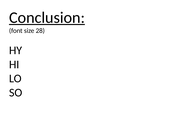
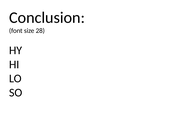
Conclusion underline: present -> none (47, 18)
